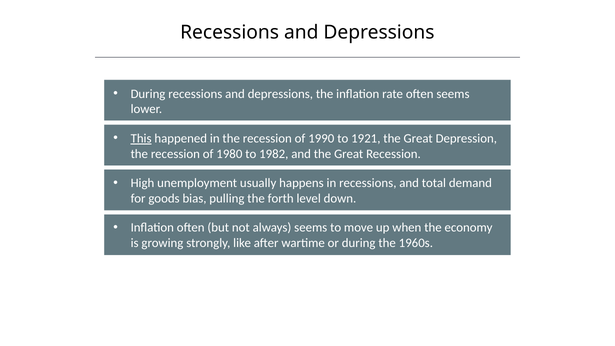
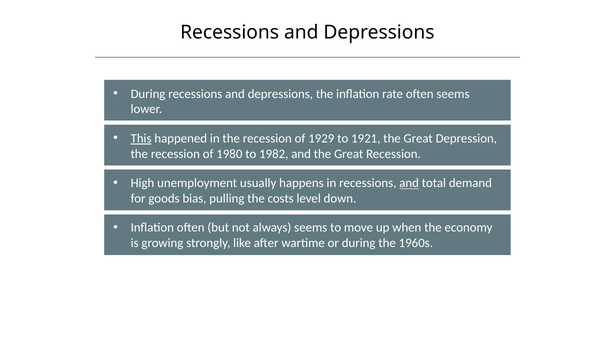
1990: 1990 -> 1929 (321, 138)
and underline: none -> present (409, 183)
forth: forth -> costs (281, 199)
